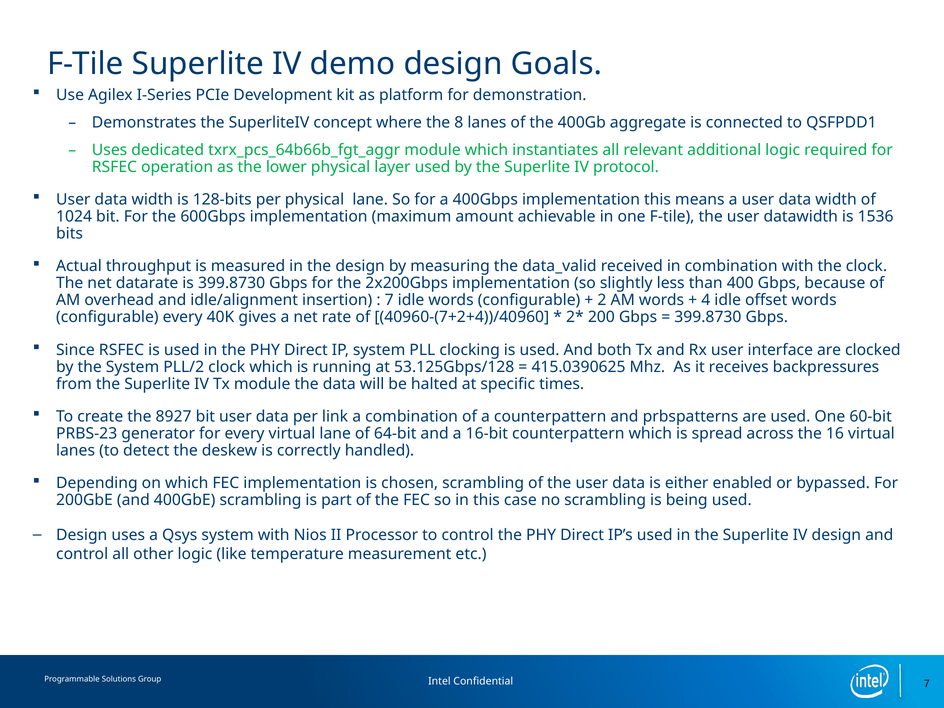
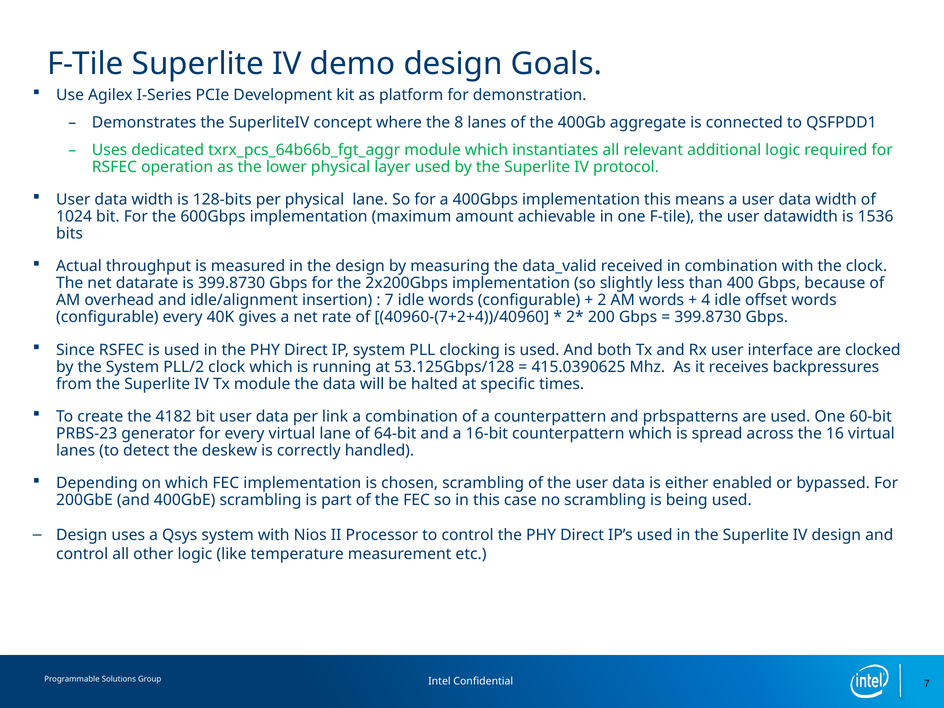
8927: 8927 -> 4182 (174, 417)
